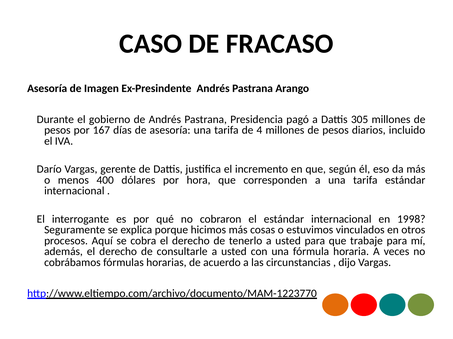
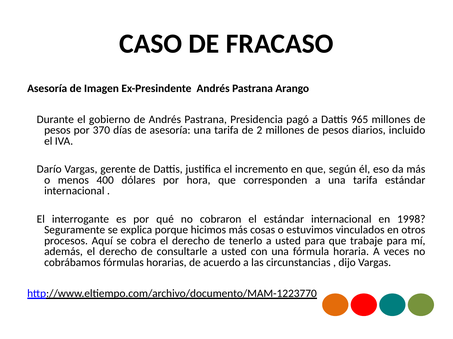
305: 305 -> 965 (360, 120)
167: 167 -> 370 (101, 130)
4: 4 -> 2 (259, 130)
